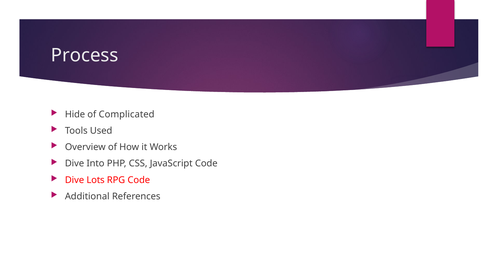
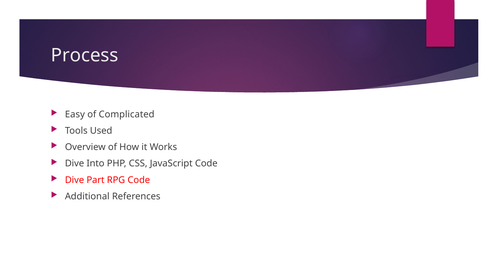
Hide: Hide -> Easy (75, 114)
Lots: Lots -> Part (96, 180)
